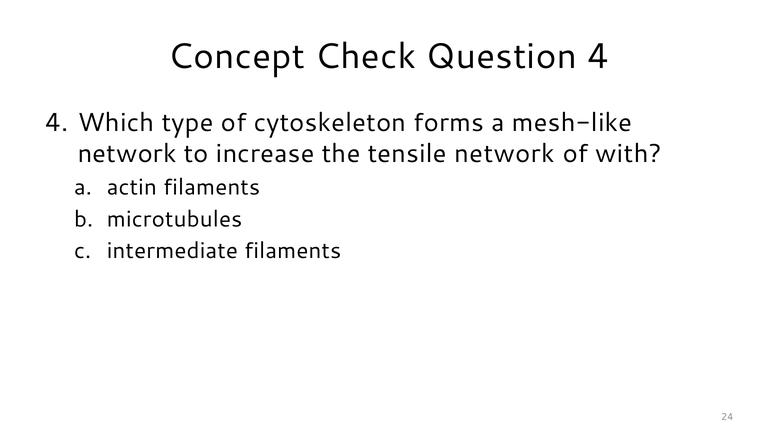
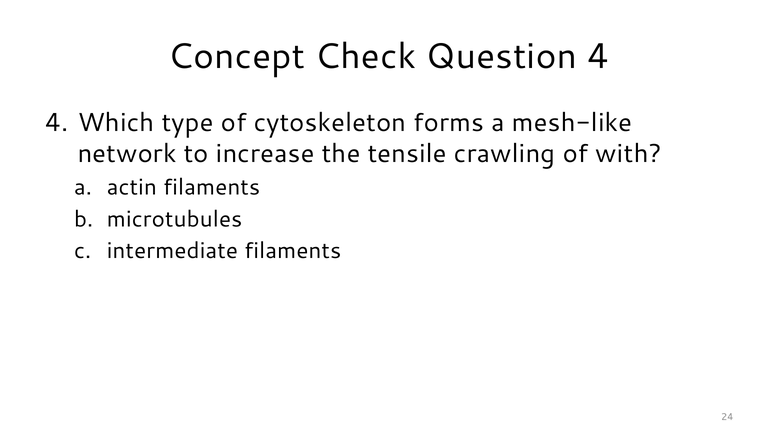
tensile network: network -> crawling (505, 154)
